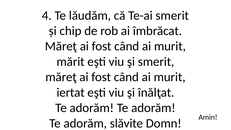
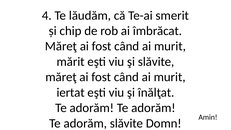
şi smerit: smerit -> slăvite (156, 62)
